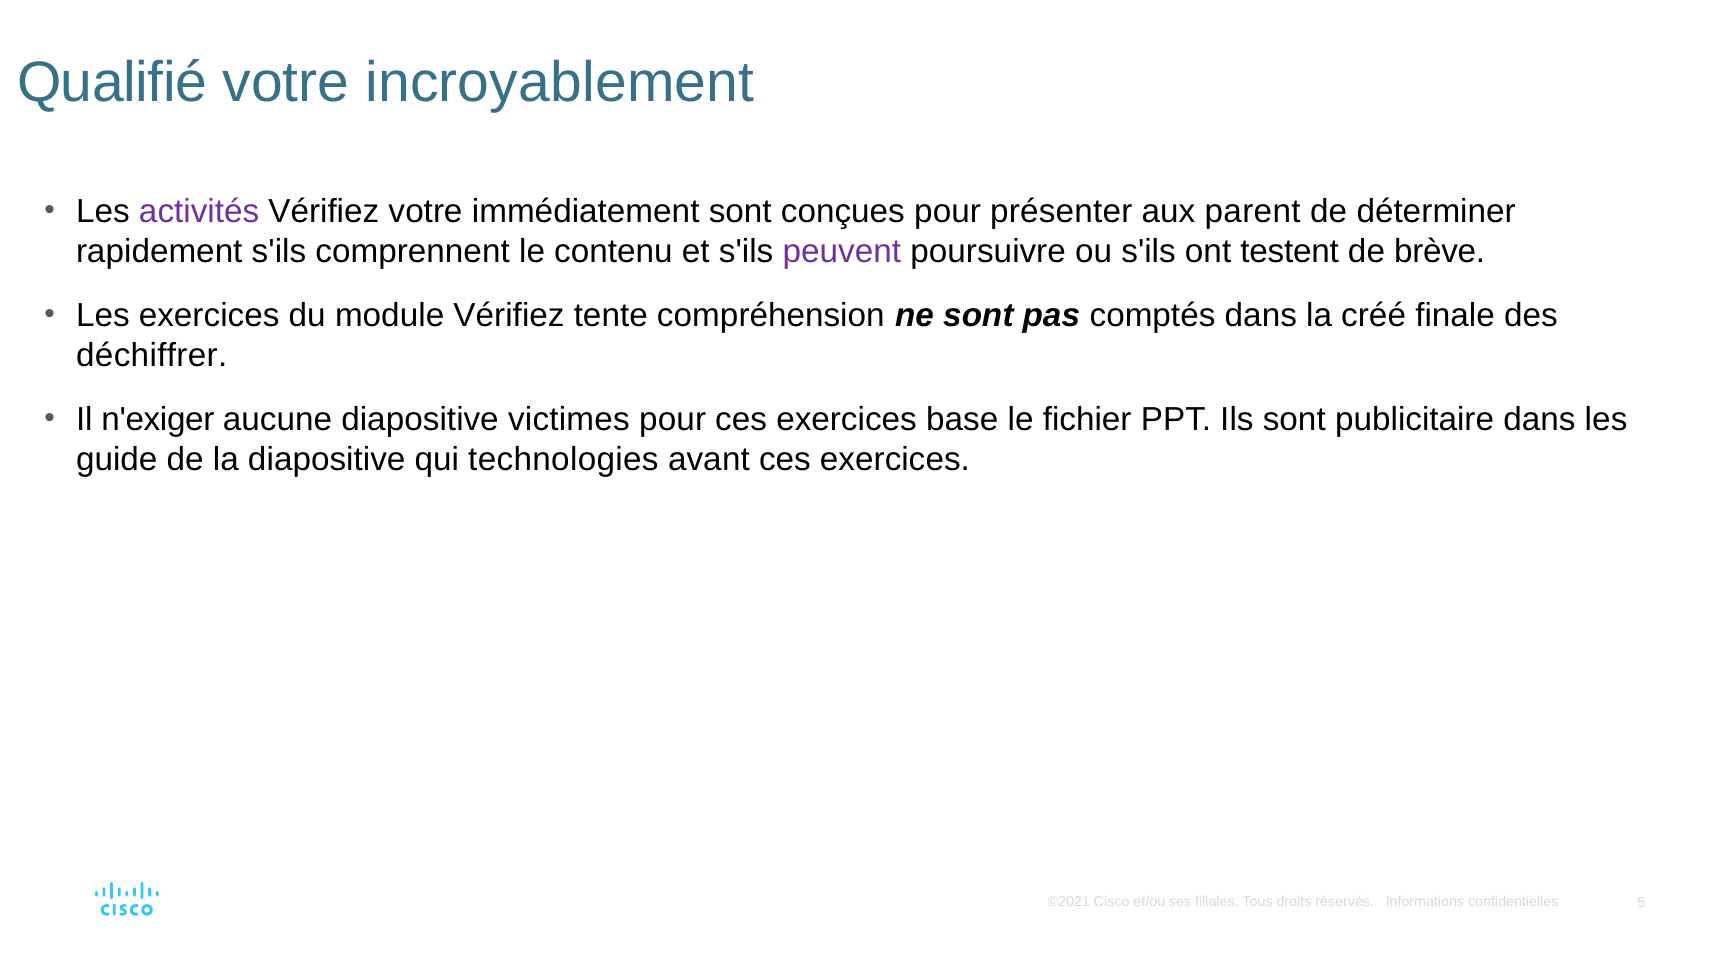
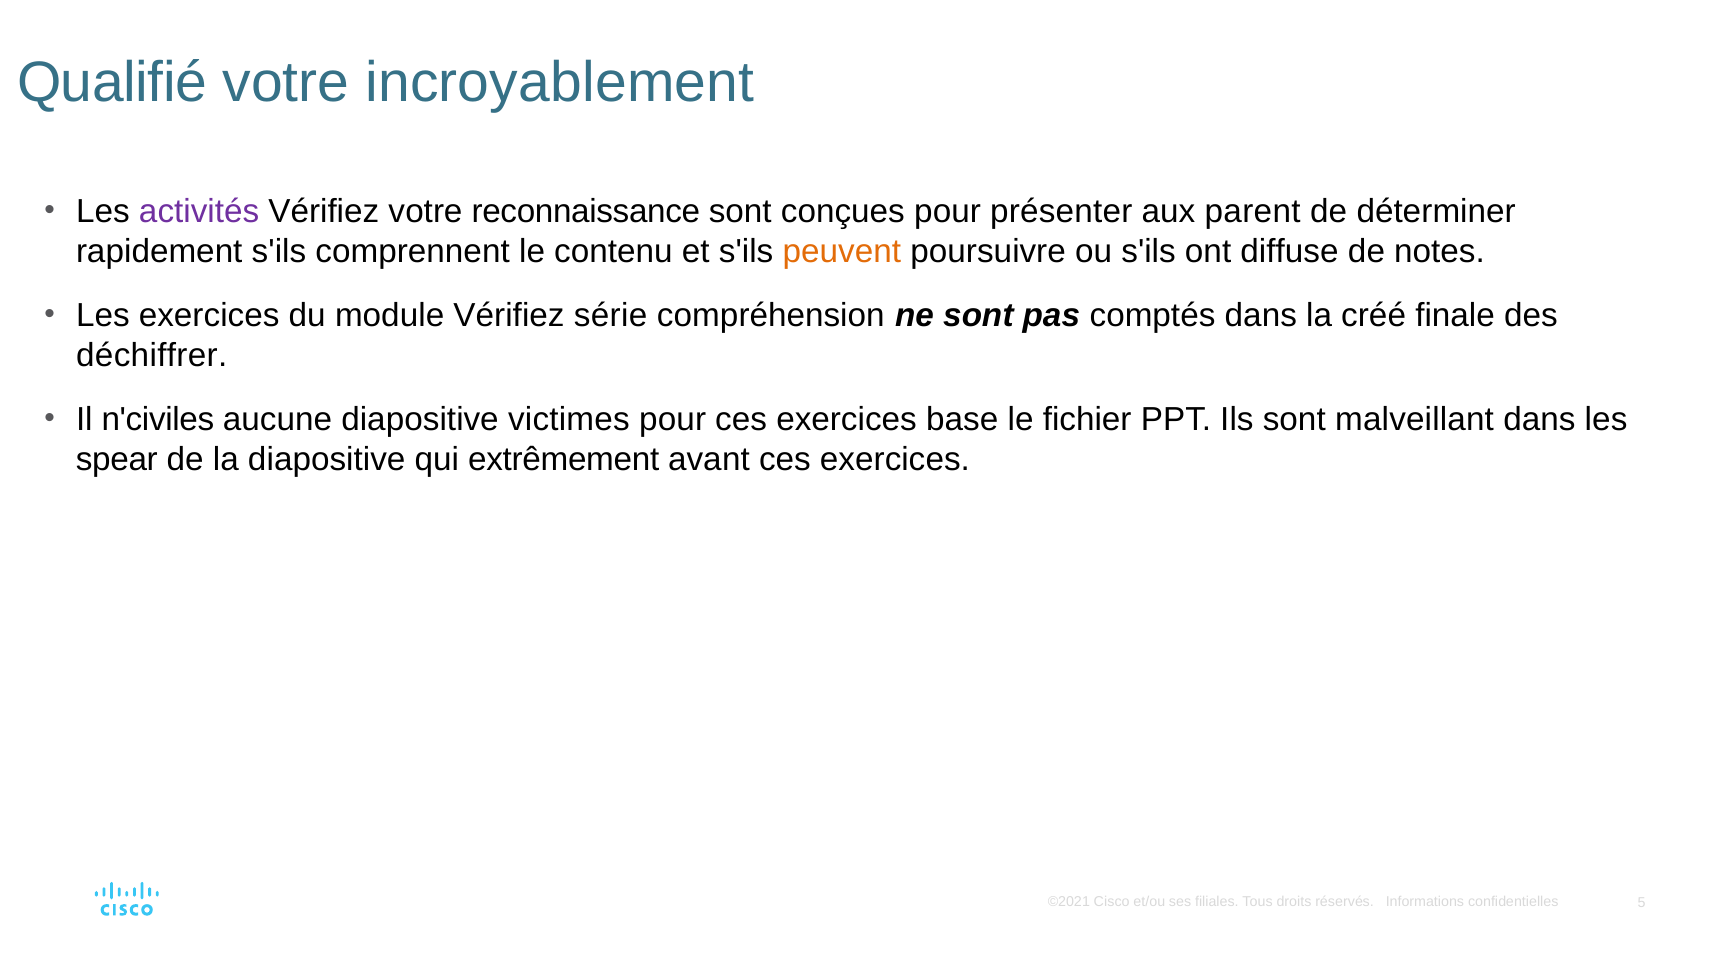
immédiatement: immédiatement -> reconnaissance (586, 211)
peuvent colour: purple -> orange (842, 251)
testent: testent -> diffuse (1290, 251)
brève: brève -> notes (1439, 251)
tente: tente -> série (611, 315)
n'exiger: n'exiger -> n'civiles (158, 419)
publicitaire: publicitaire -> malveillant (1415, 419)
guide: guide -> spear (117, 459)
technologies: technologies -> extrêmement (564, 459)
